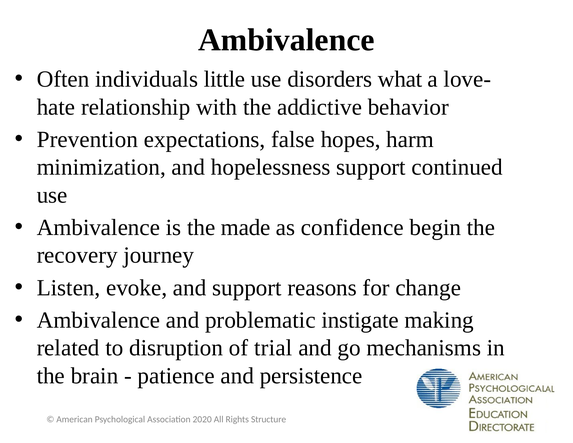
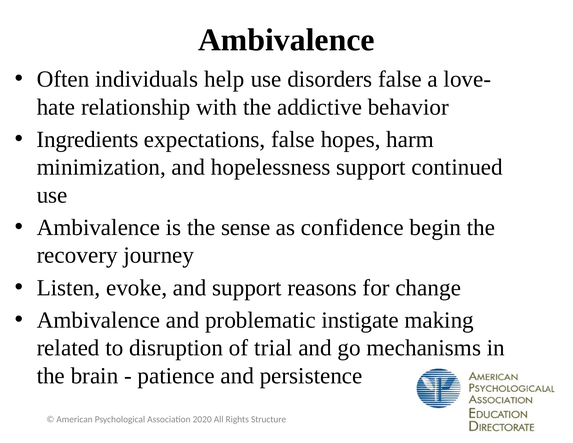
little: little -> help (224, 79)
disorders what: what -> false (400, 79)
Prevention: Prevention -> Ingredients (88, 139)
made: made -> sense (246, 227)
